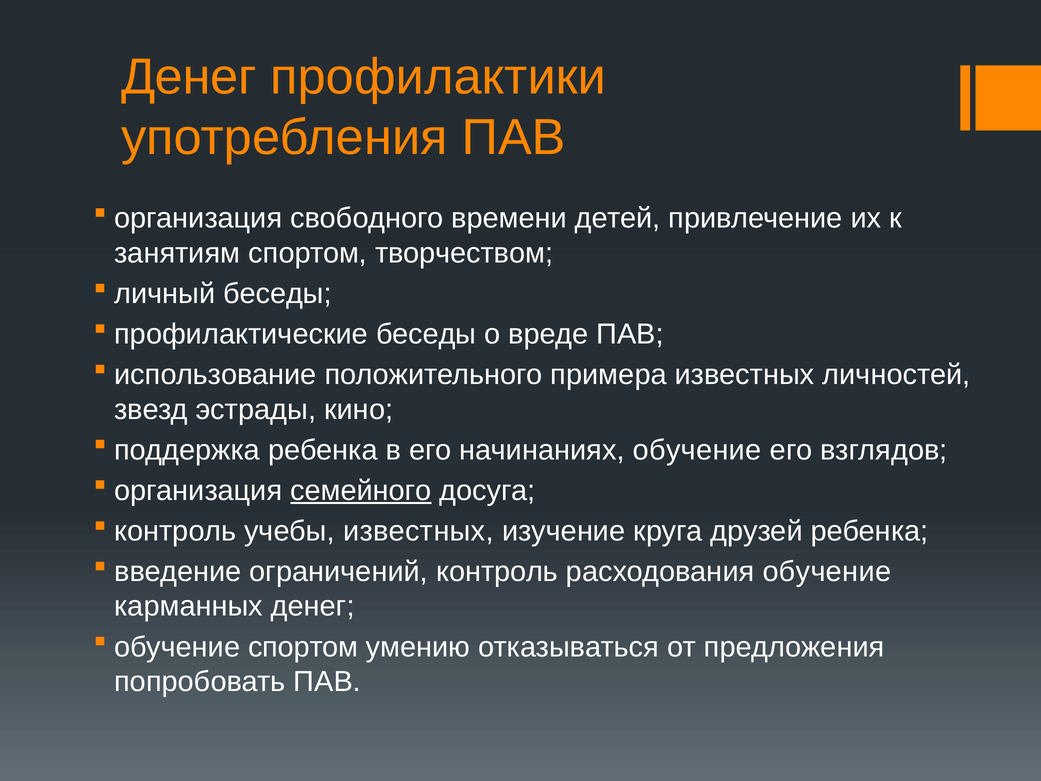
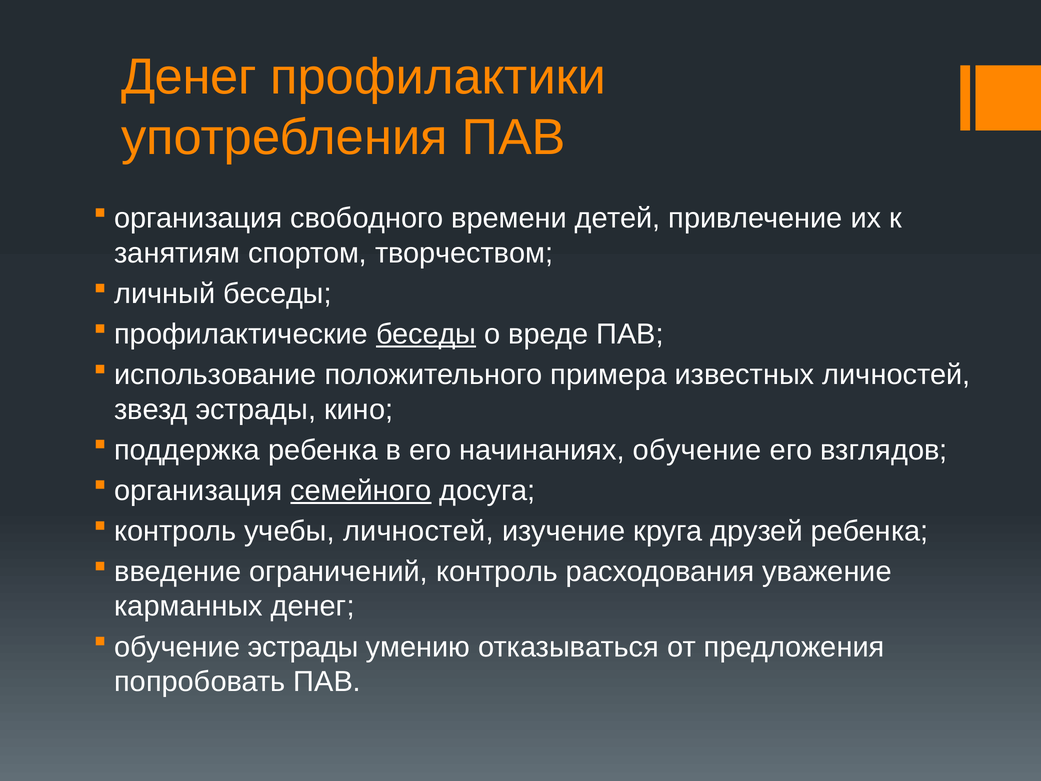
беседы underline: none -> present (426, 334)
учебы известных: известных -> личностей (418, 531)
расходования обучение: обучение -> уважение (827, 571)
обучение спортом: спортом -> эстрады (303, 647)
